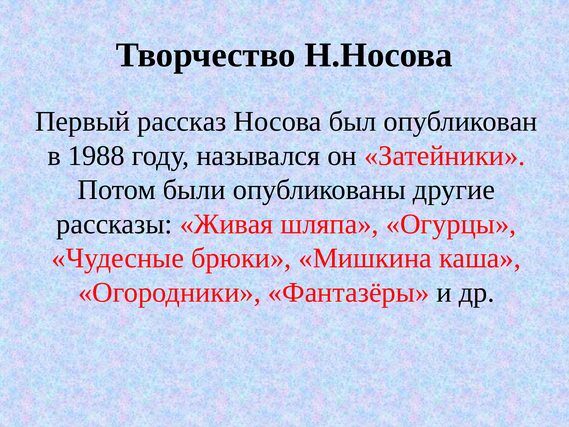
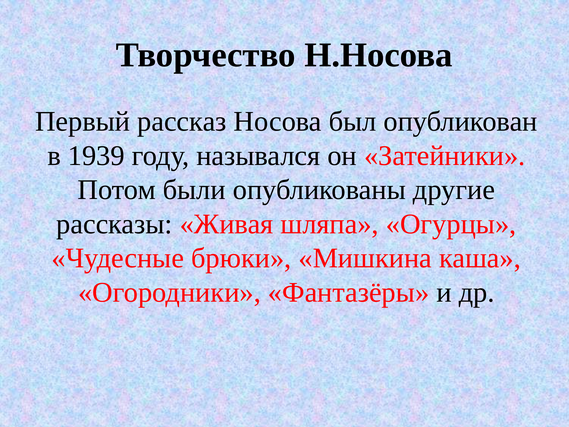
1988: 1988 -> 1939 (96, 156)
